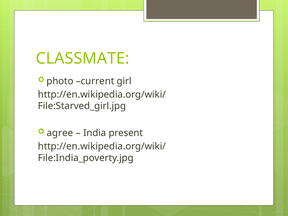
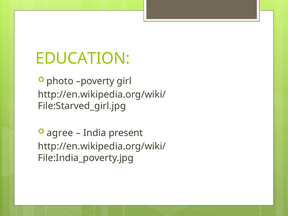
CLASSMATE: CLASSMATE -> EDUCATION (83, 58)
current: current -> poverty (95, 81)
